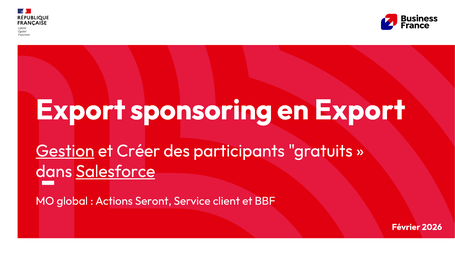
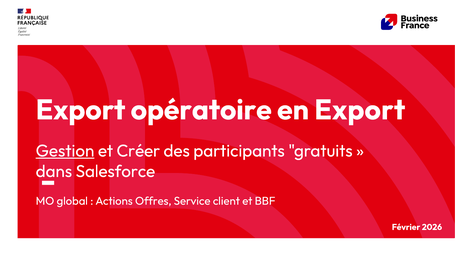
sponsoring: sponsoring -> opératoire (201, 110)
Salesforce underline: present -> none (115, 171)
Seront: Seront -> Offres (153, 201)
